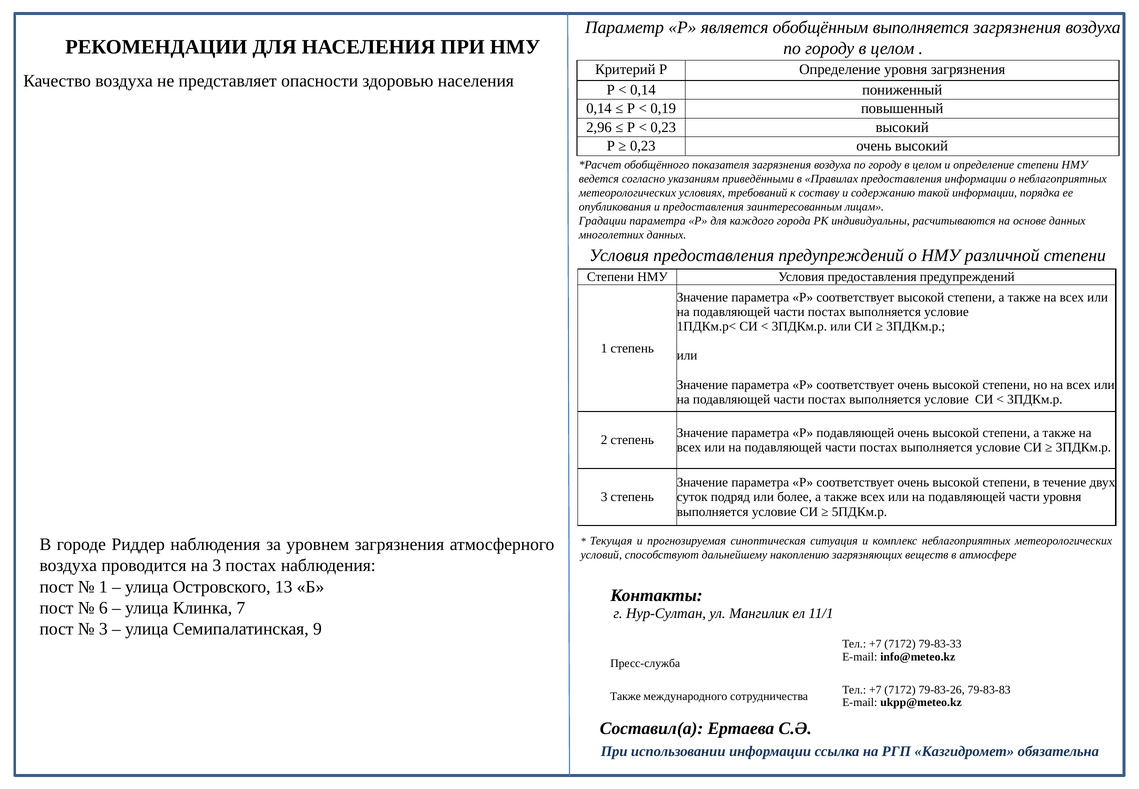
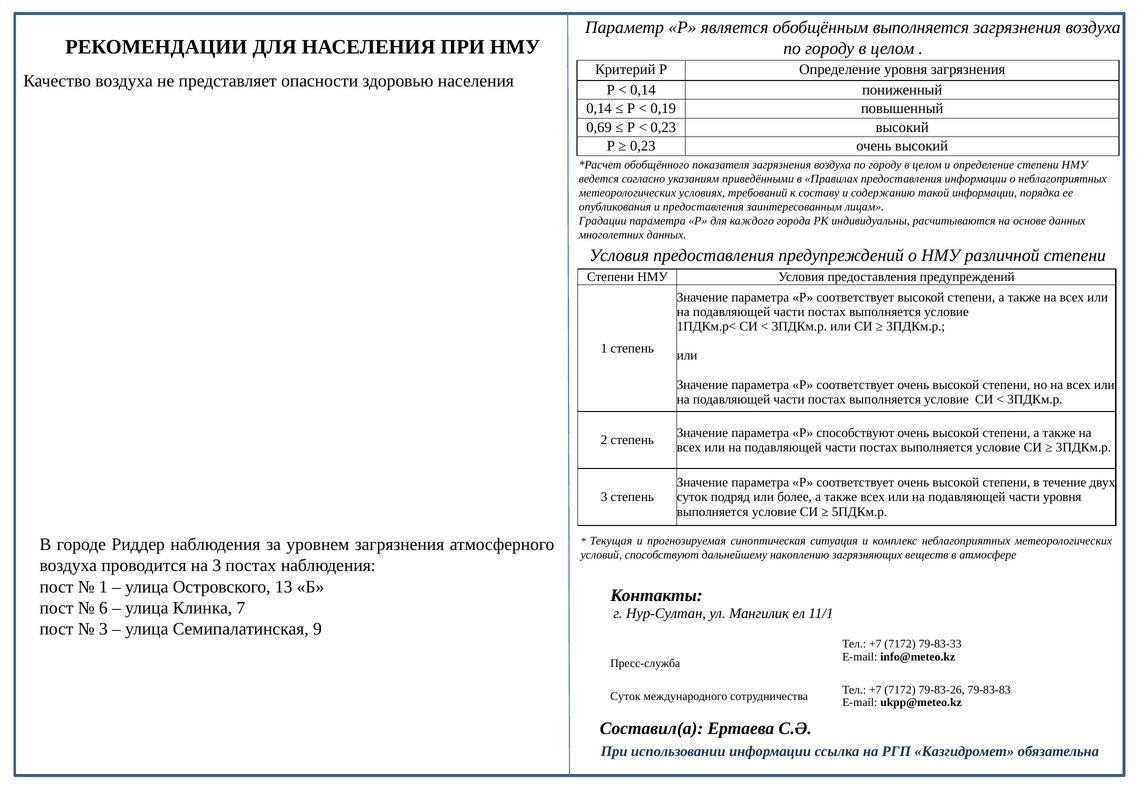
2,96: 2,96 -> 0,69 (599, 127)
Р подавляющей: подавляющей -> способствуют (855, 433)
Также: Также -> Суток (625, 696)
